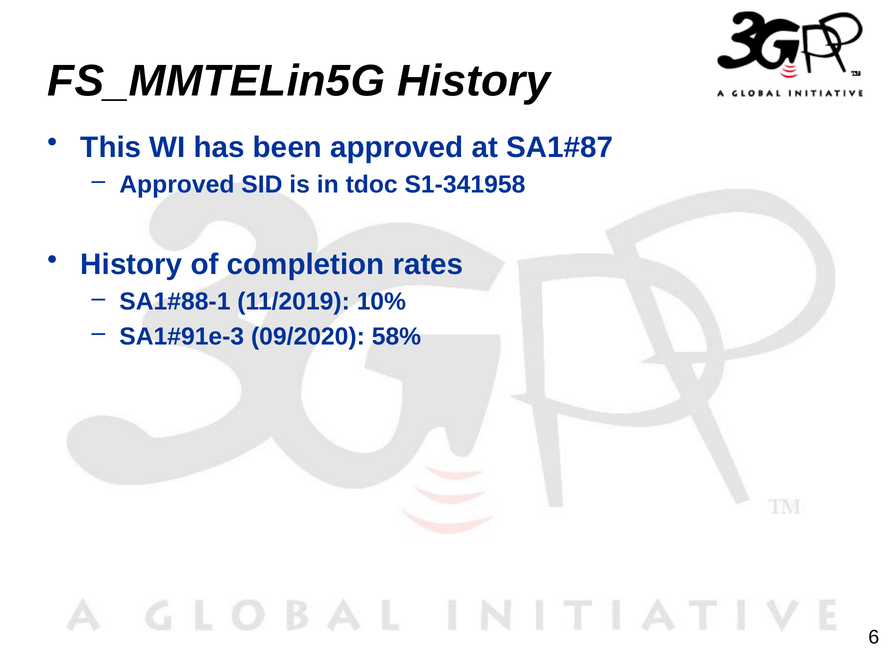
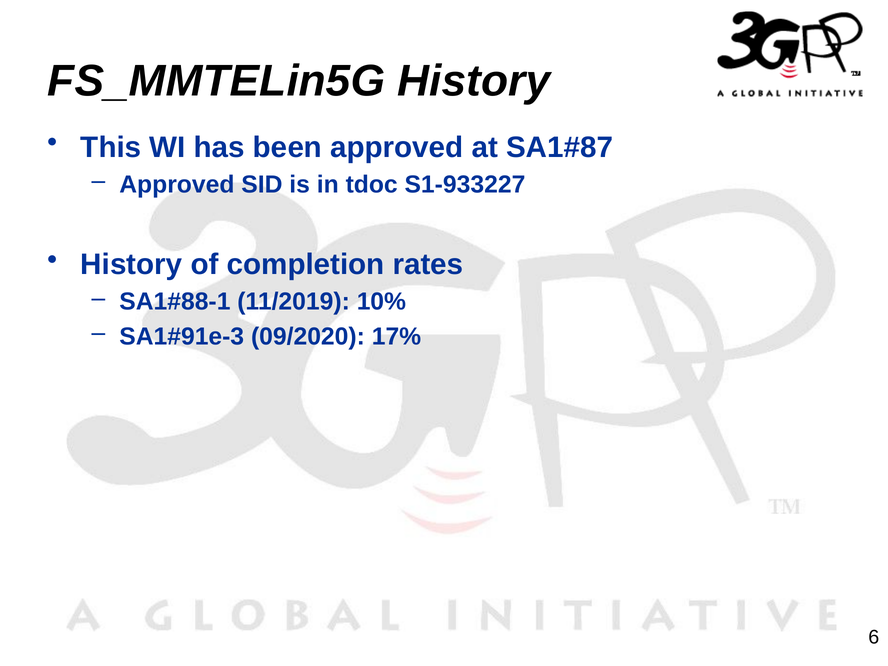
S1-341958: S1-341958 -> S1-933227 (465, 184)
58%: 58% -> 17% (396, 336)
